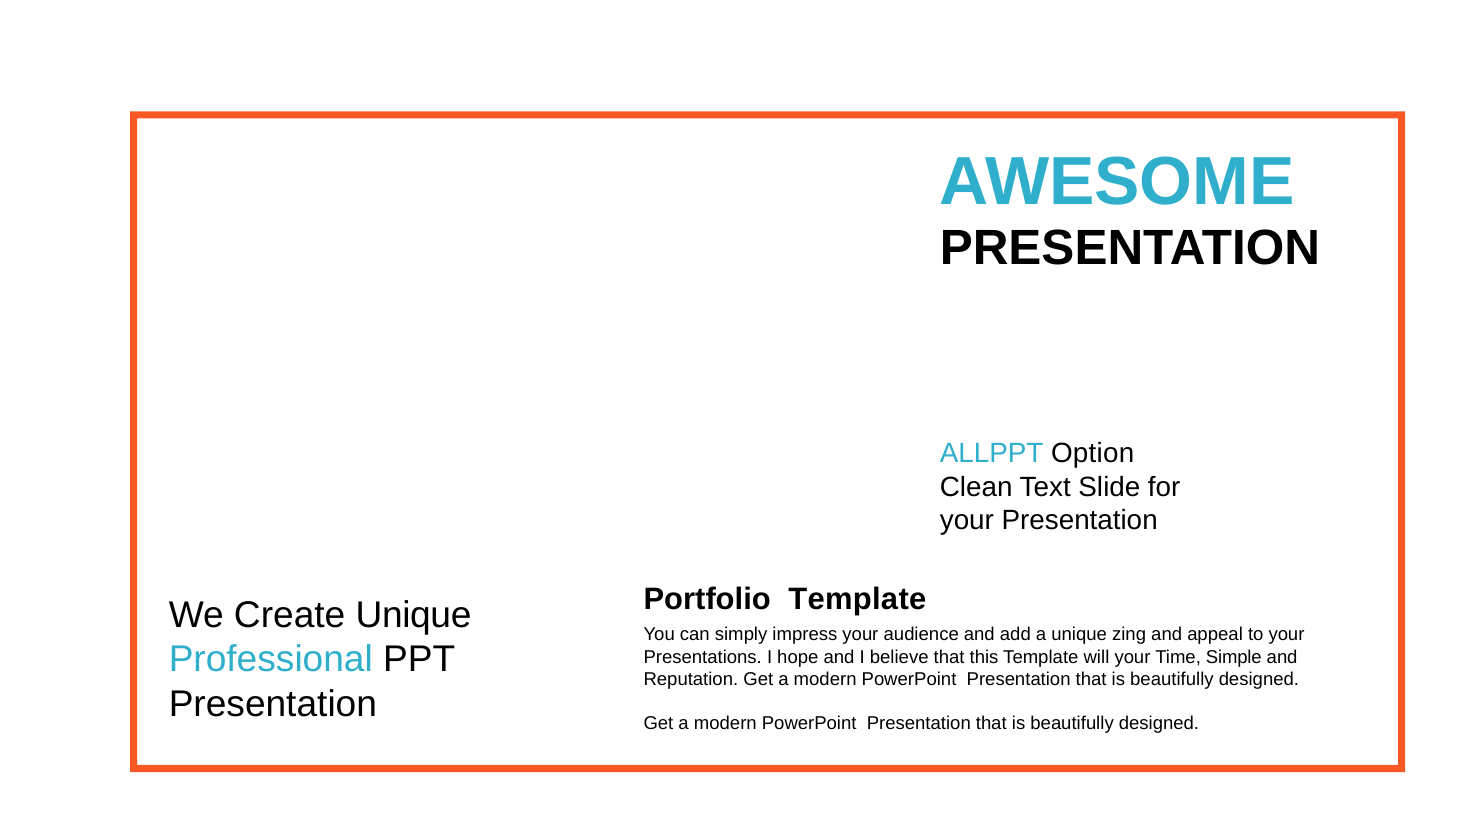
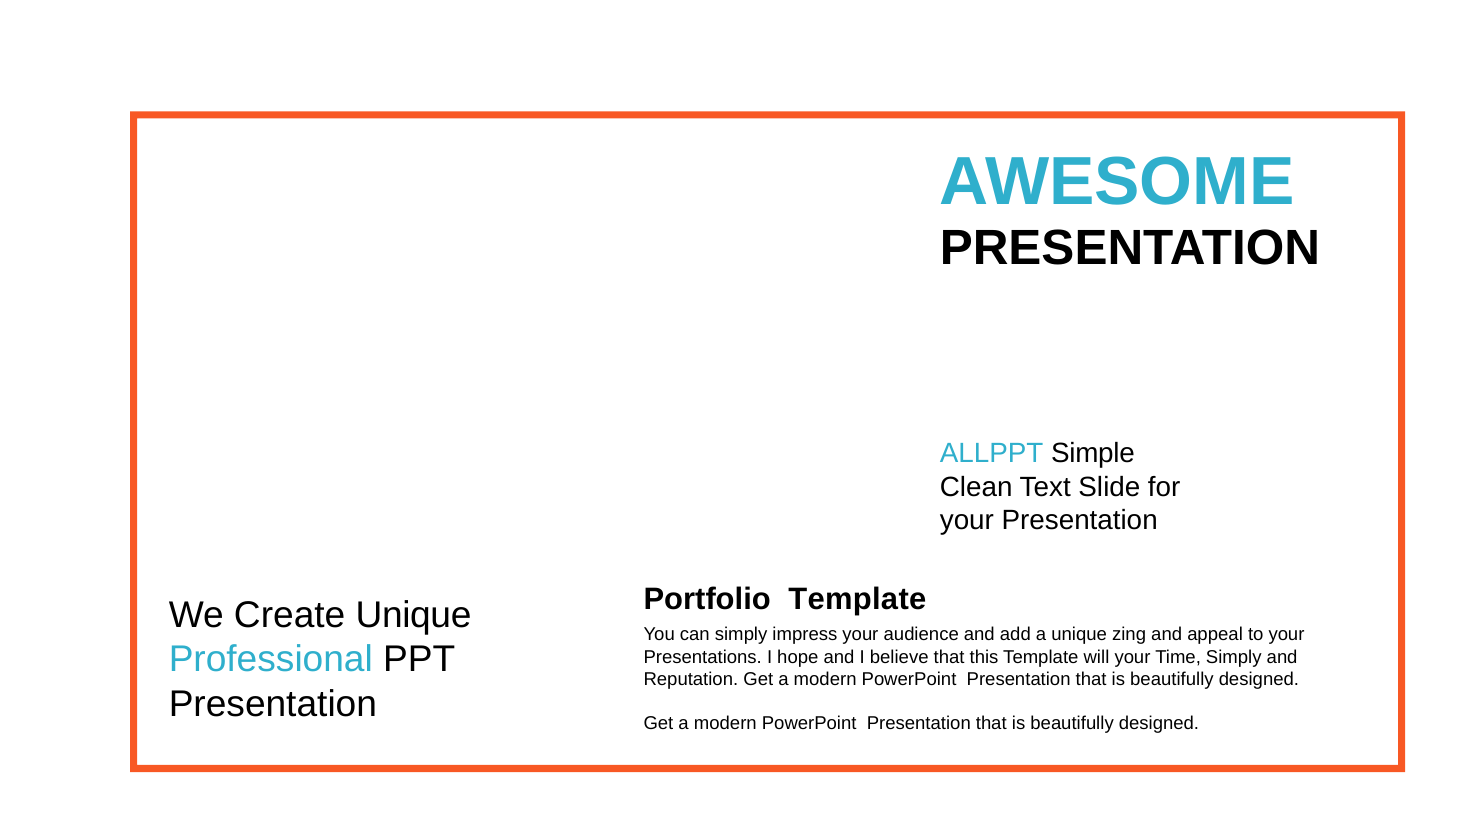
Option: Option -> Simple (1093, 454)
Time Simple: Simple -> Simply (1234, 657)
